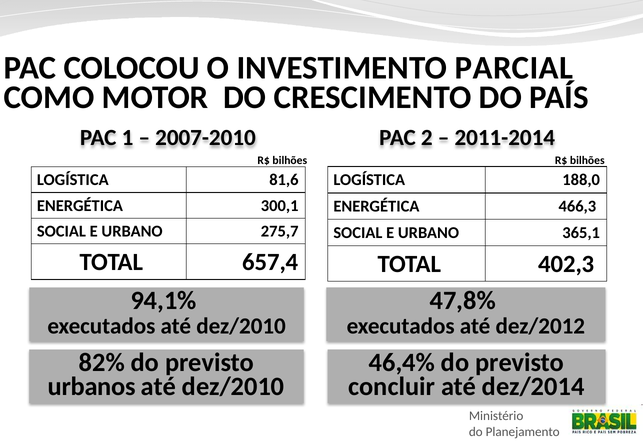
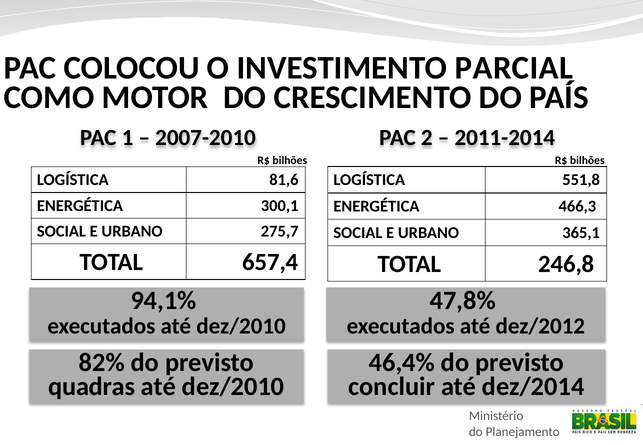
188,0: 188,0 -> 551,8 (581, 180)
402,3: 402,3 -> 246,8 (566, 264)
urbanos: urbanos -> quadras (92, 386)
